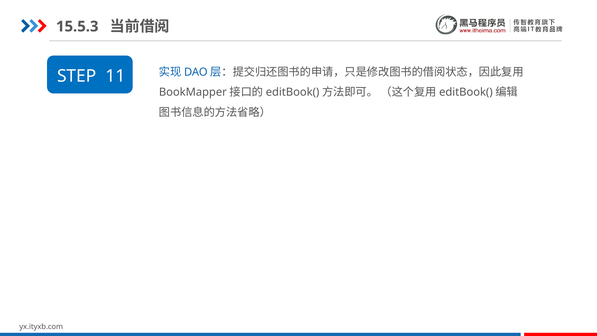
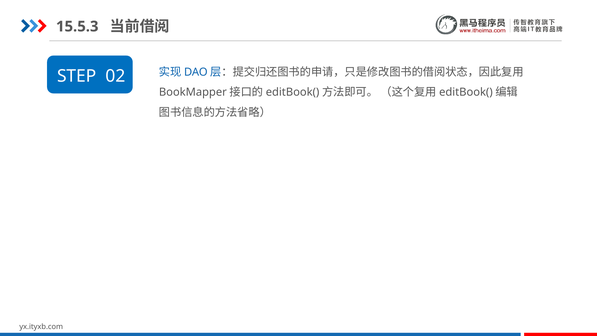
11: 11 -> 02 (115, 76)
